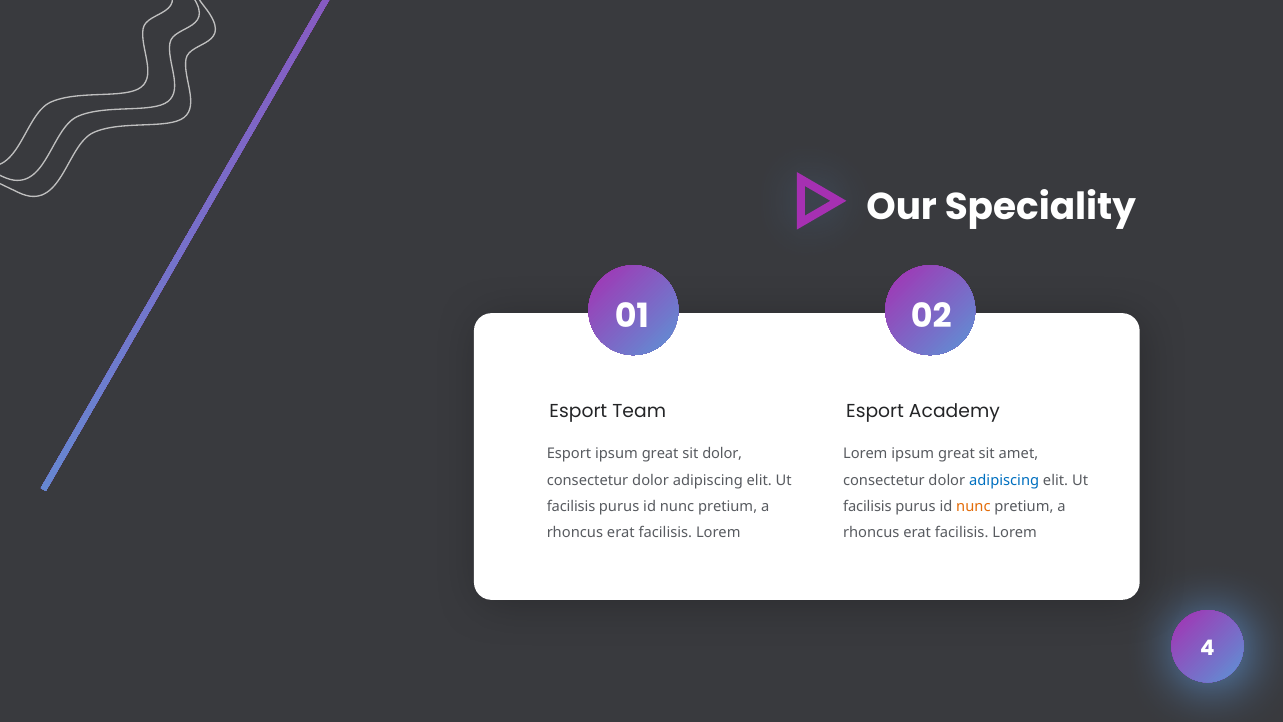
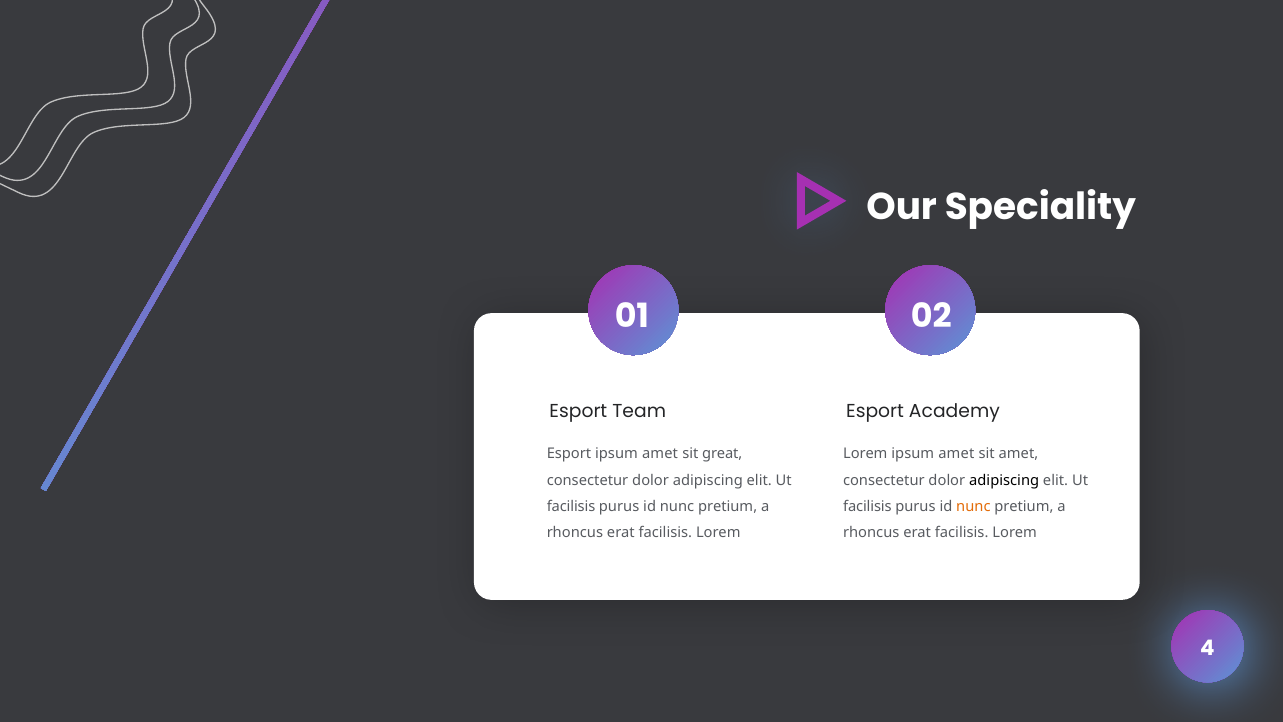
great: great -> amet (660, 453)
sit dolor: dolor -> great (722, 453)
Lorem ipsum great: great -> amet (956, 453)
adipiscing colour: blue -> black (1004, 480)
